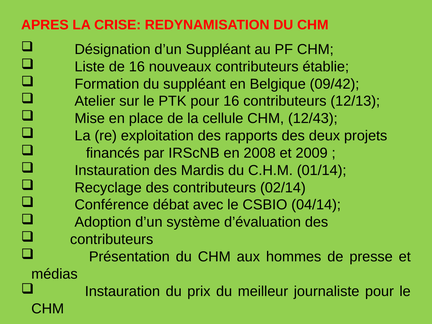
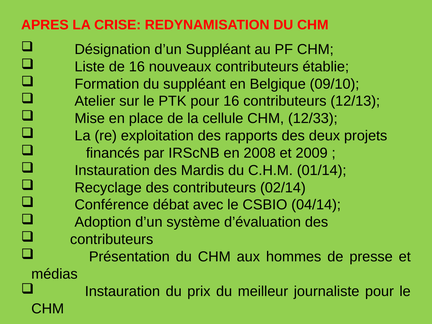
09/42: 09/42 -> 09/10 (335, 84)
12/43: 12/43 -> 12/33 (313, 119)
